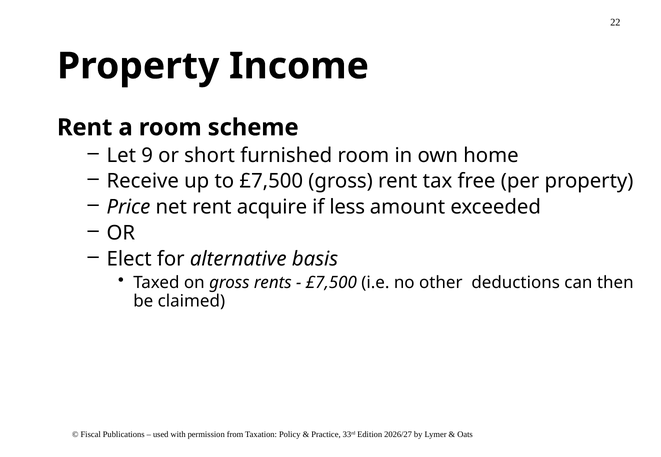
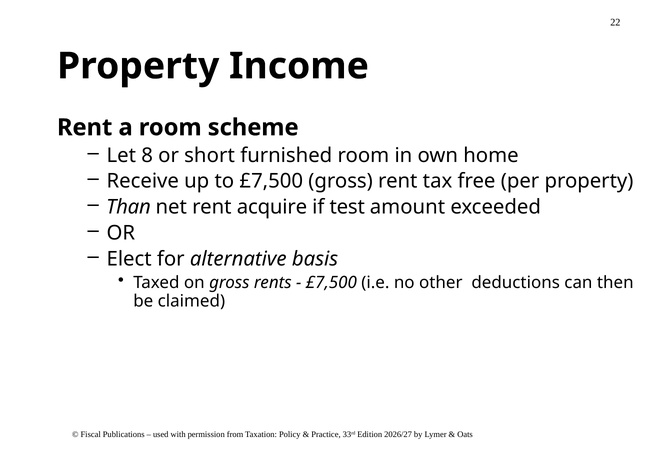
9: 9 -> 8 (147, 156)
Price: Price -> Than (129, 208)
less: less -> test (347, 208)
